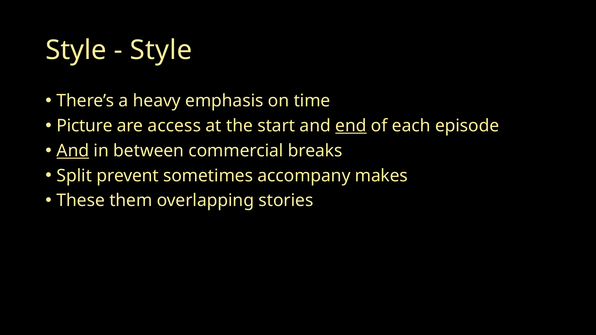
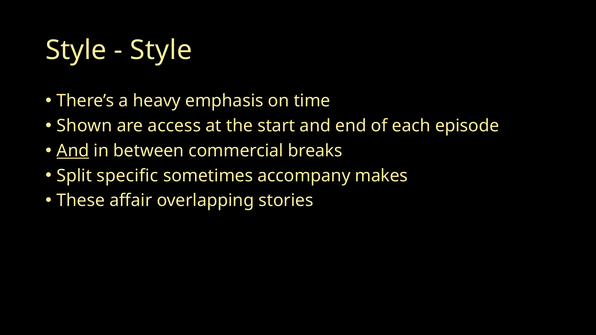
Picture: Picture -> Shown (84, 126)
end underline: present -> none (351, 126)
prevent: prevent -> specific (127, 176)
them: them -> affair (131, 201)
